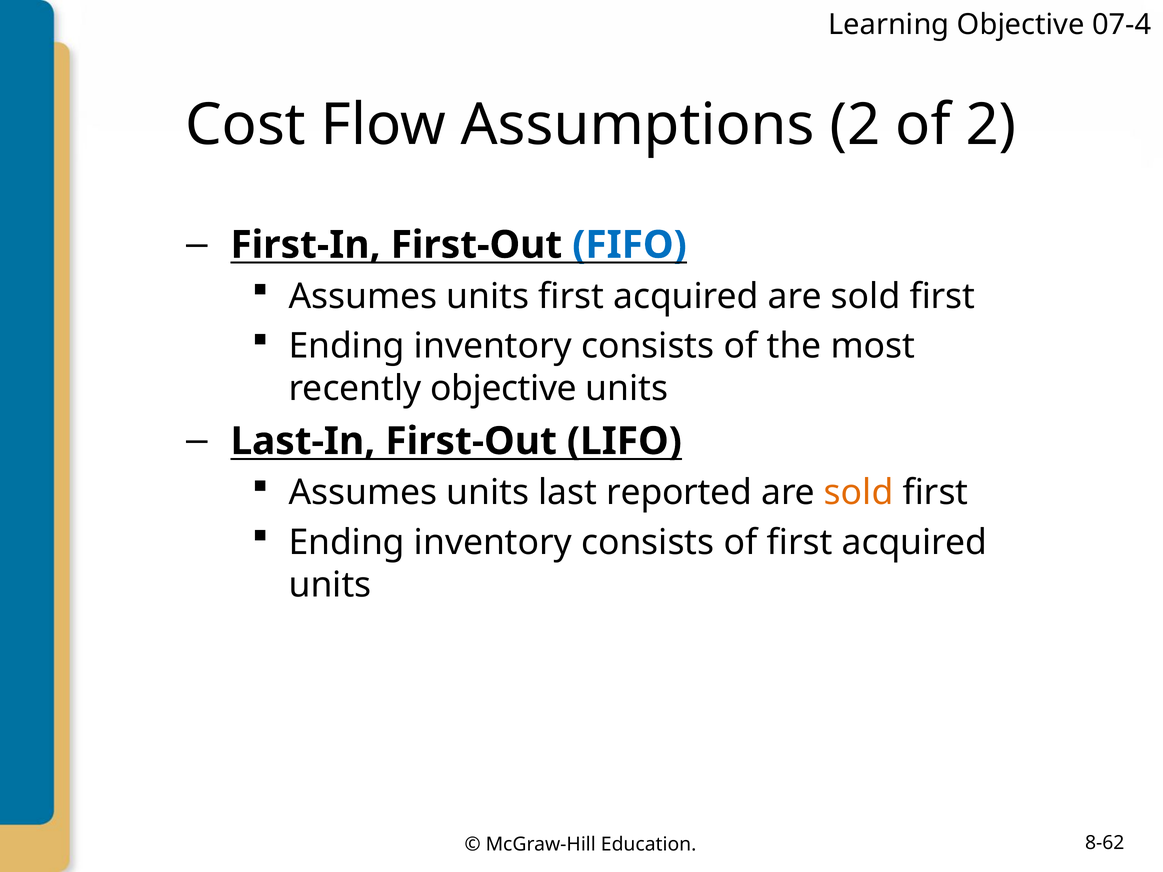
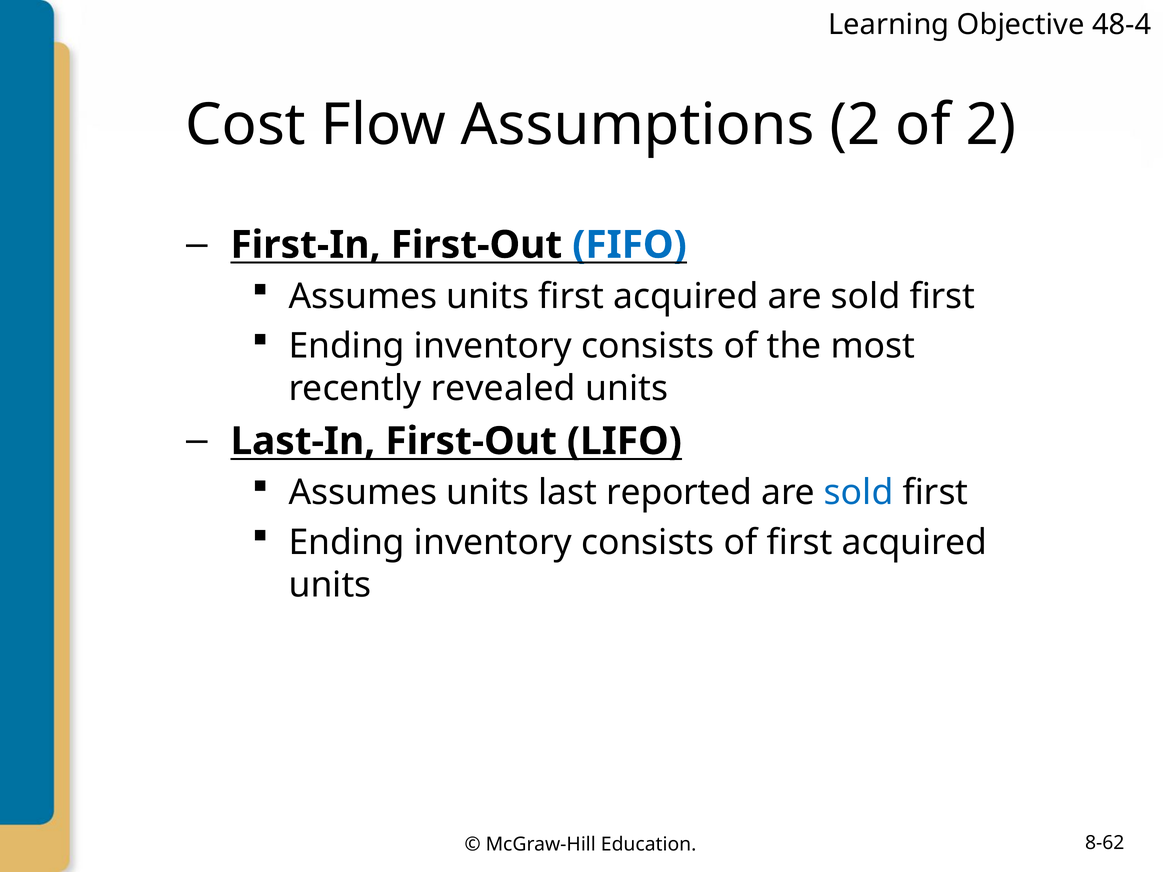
07-4: 07-4 -> 48-4 (1122, 25)
recently objective: objective -> revealed (503, 389)
sold colour: orange -> blue (859, 493)
